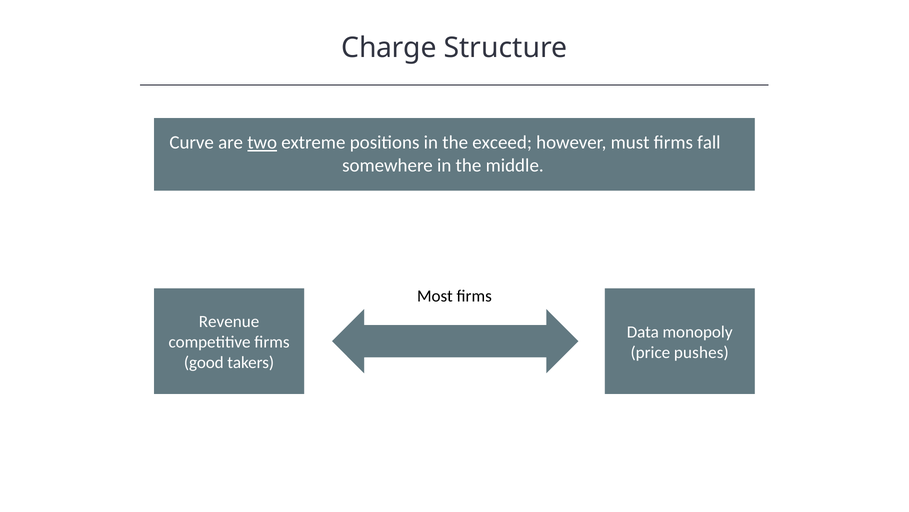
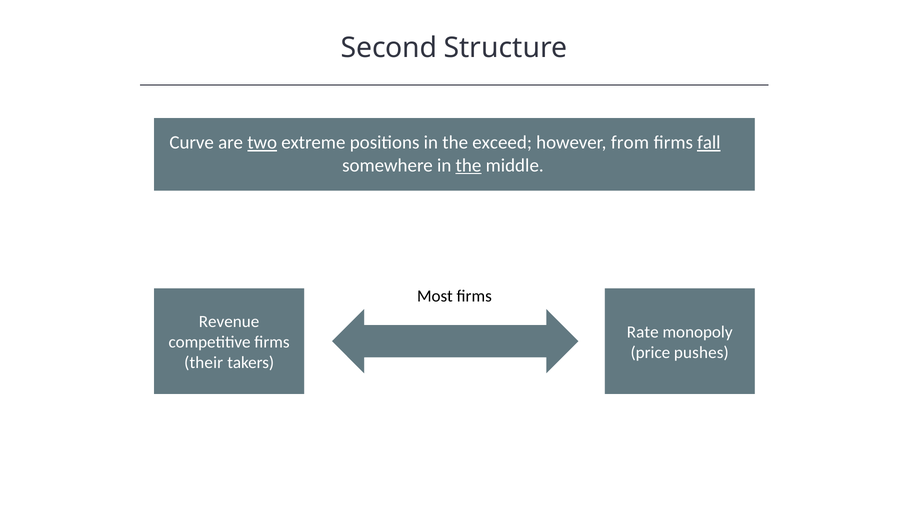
Charge: Charge -> Second (389, 48)
must: must -> from (630, 142)
fall underline: none -> present (709, 142)
the underline: none -> present (468, 165)
Data: Data -> Rate (643, 332)
good: good -> their (204, 362)
